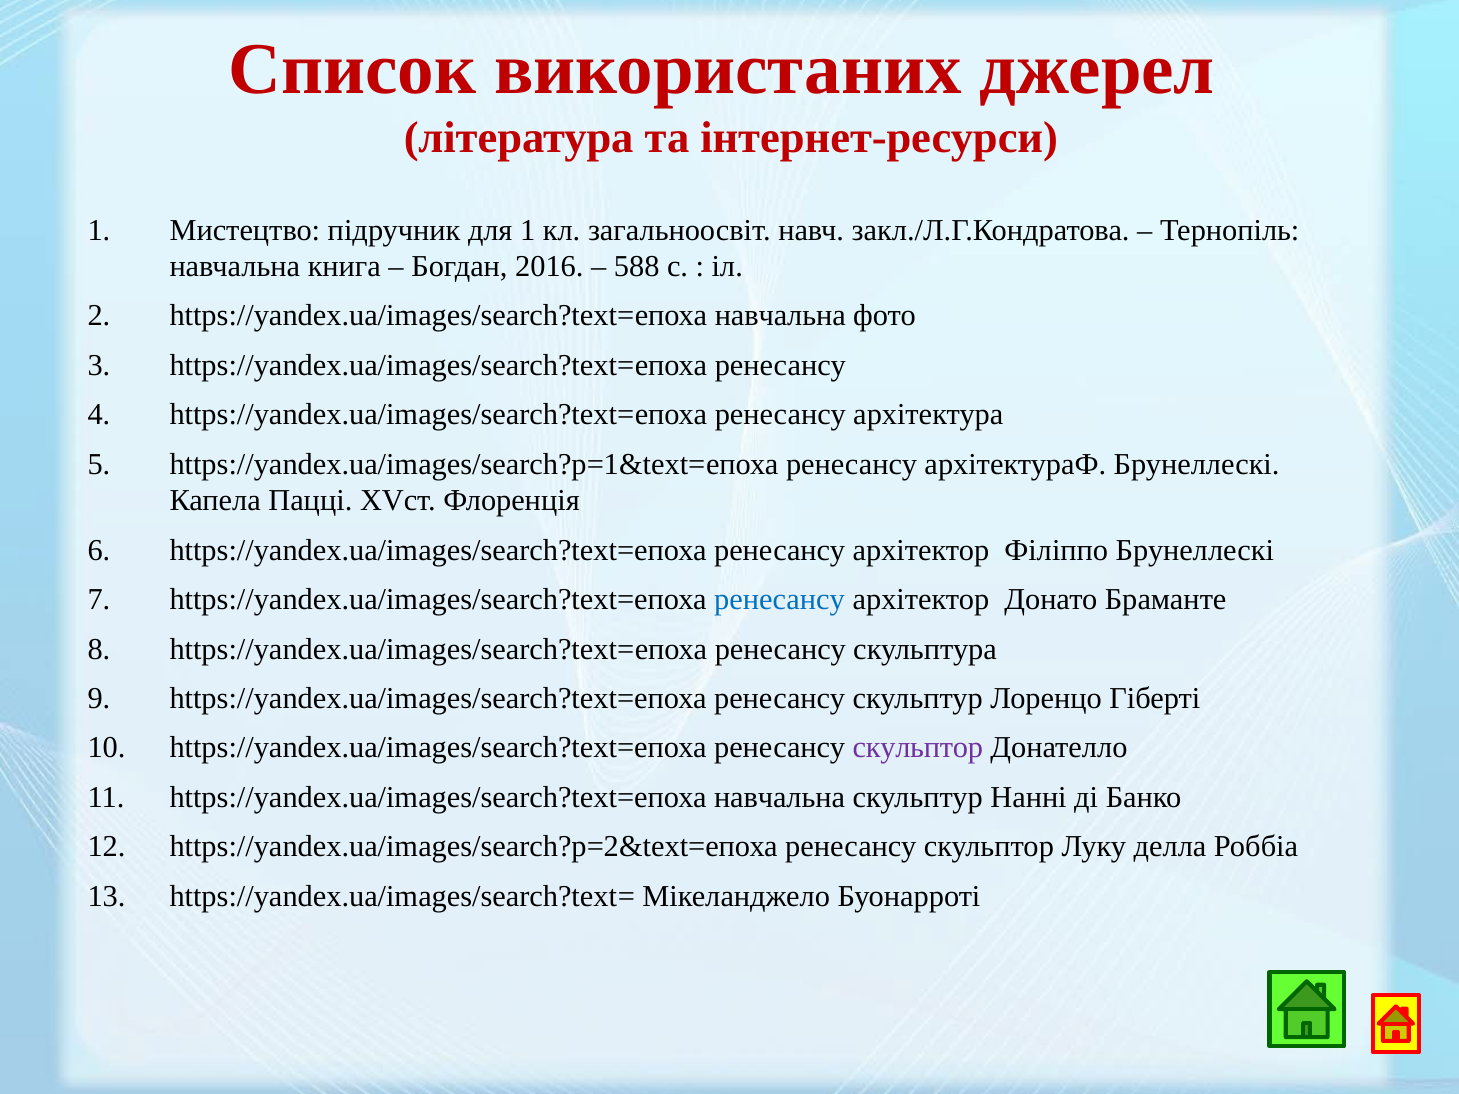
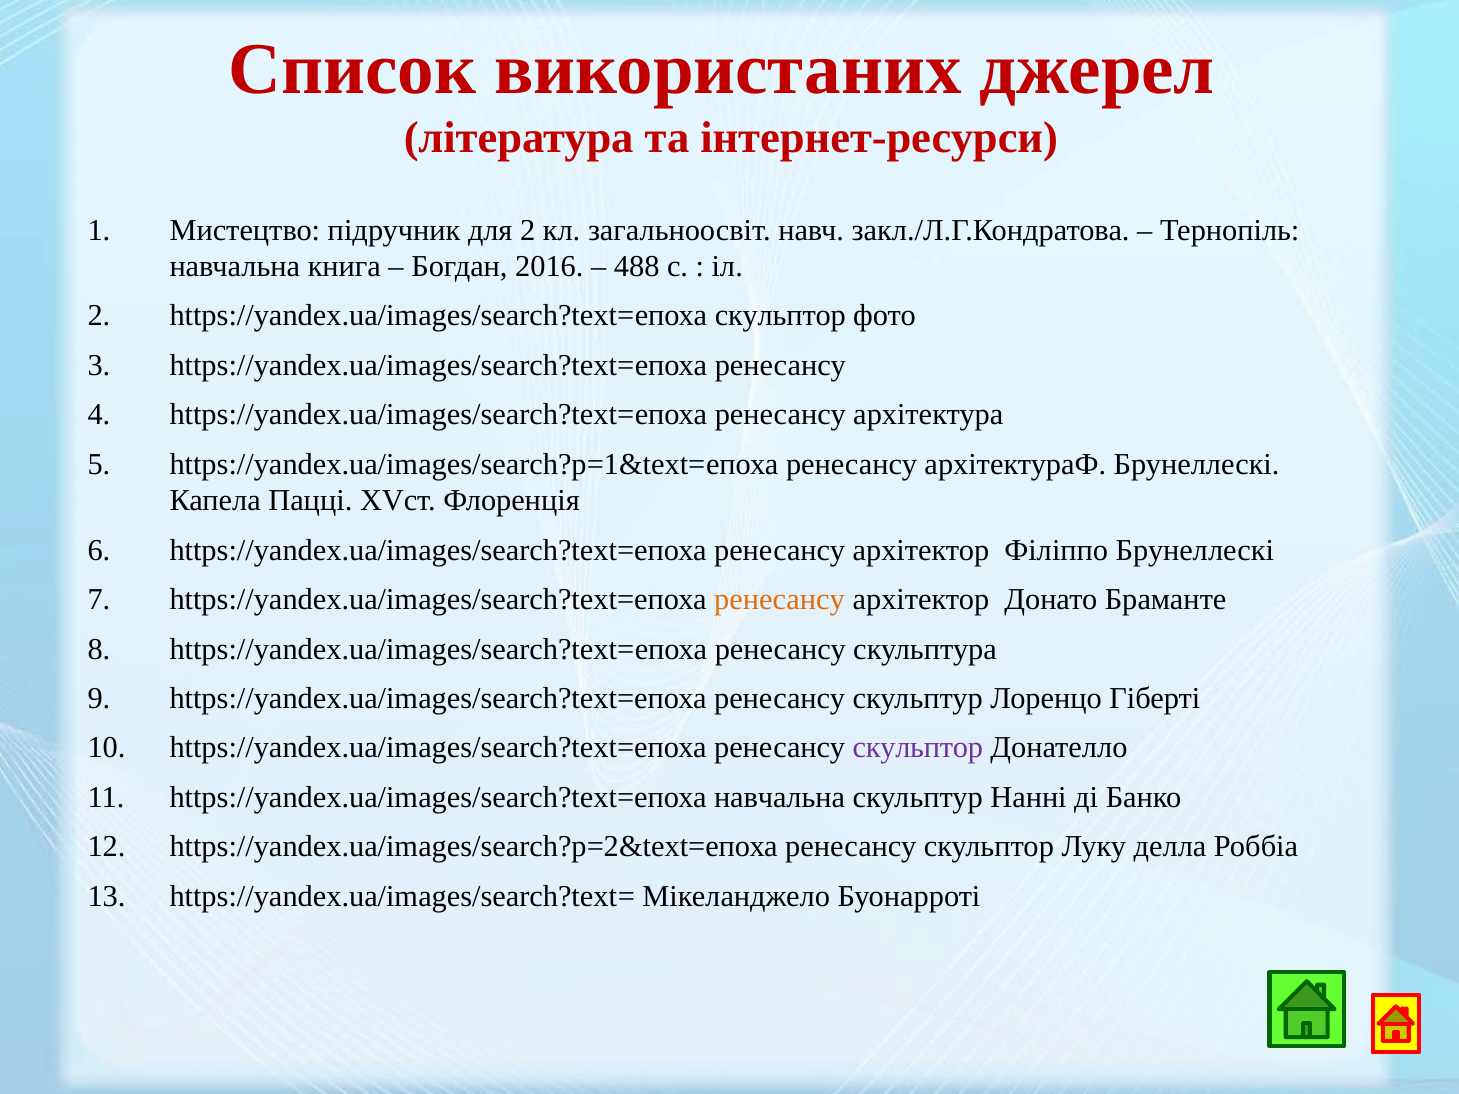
для 1: 1 -> 2 (528, 230)
588: 588 -> 488 (637, 267)
навчальна: навчальна -> скульптор (780, 316)
ренесансу colour: blue -> orange (779, 600)
